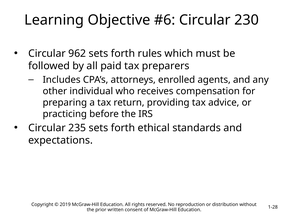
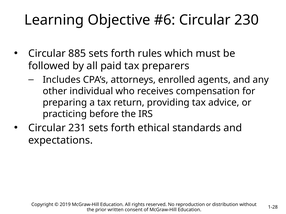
962: 962 -> 885 (77, 54)
235: 235 -> 231 (77, 128)
